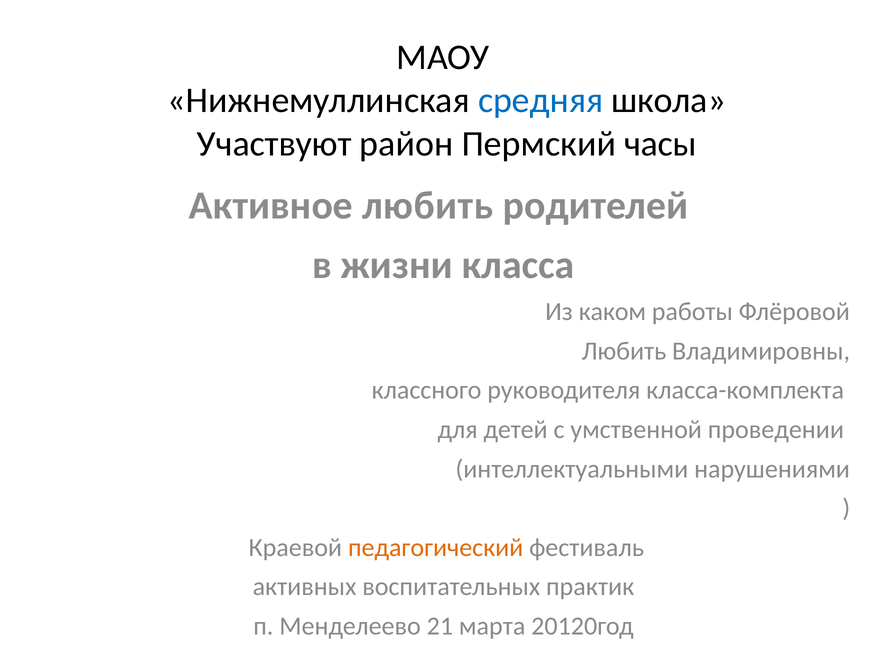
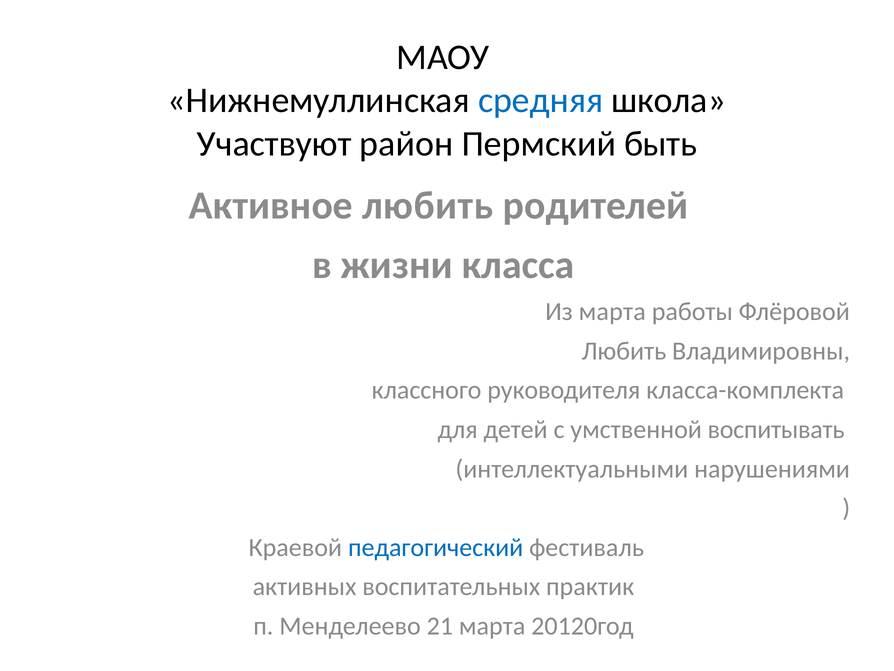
часы: часы -> быть (661, 144)
Из каком: каком -> марта (612, 312)
проведении: проведении -> воспитывать (776, 429)
педагогический colour: orange -> blue (436, 547)
